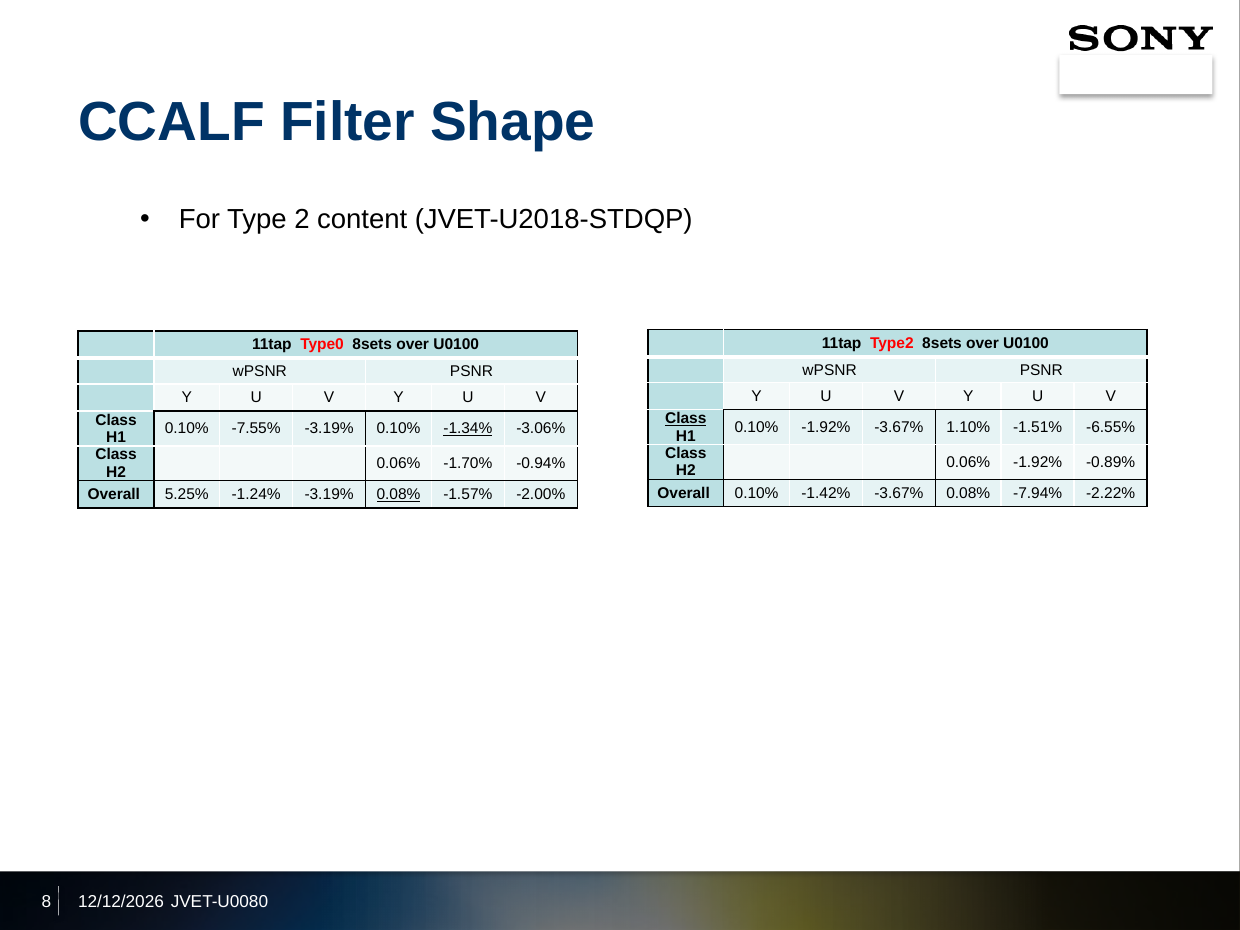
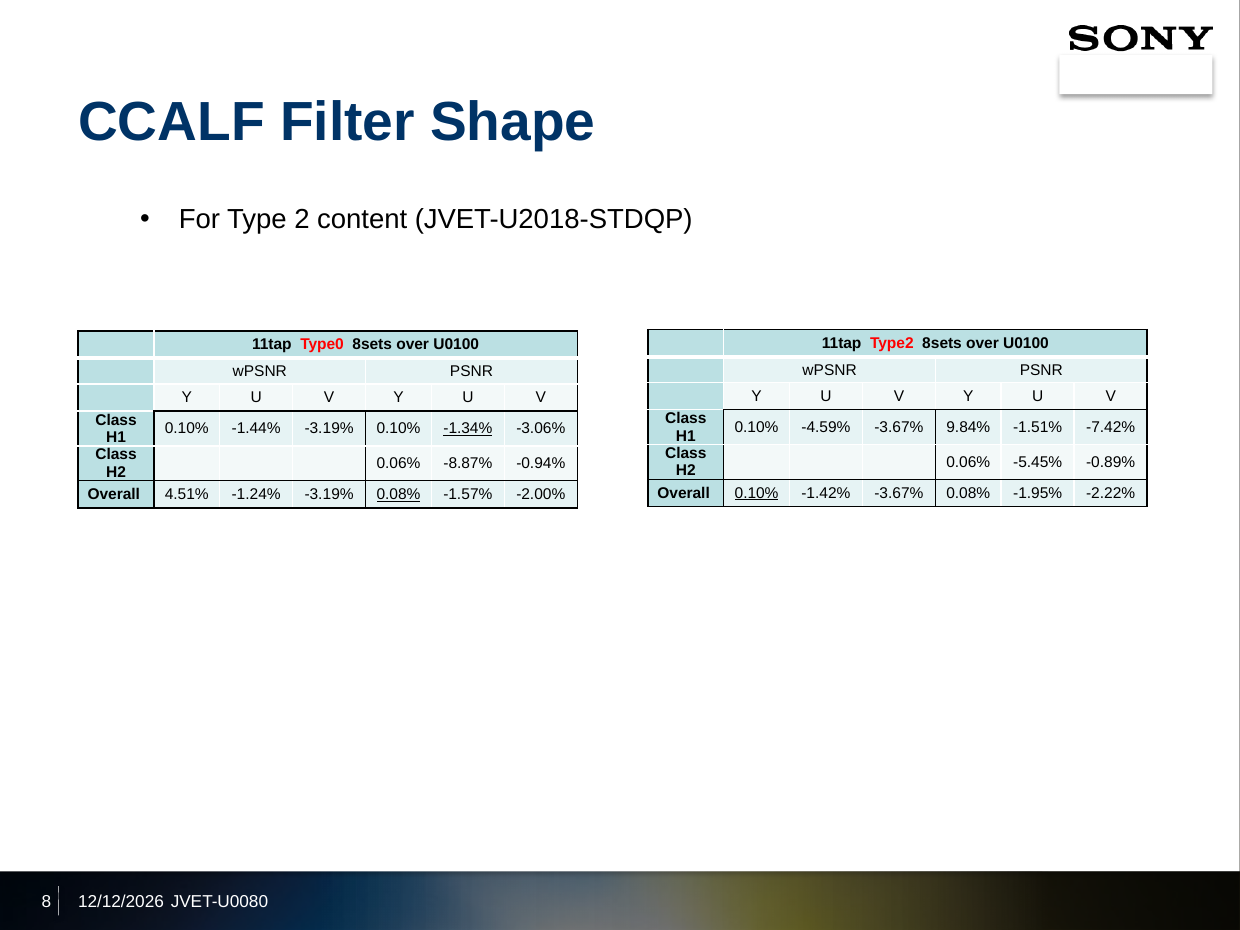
Class underline: present -> none (686, 419)
0.10% -1.92%: -1.92% -> -4.59% (826, 427)
1.10%: 1.10% -> 9.84% (968, 427)
-6.55%: -6.55% -> -7.42% (1111, 427)
-7.55%: -7.55% -> -1.44% (256, 429)
0.06% -1.92%: -1.92% -> -5.45% (1038, 462)
-1.70%: -1.70% -> -8.87% (468, 464)
0.10% underline: none -> present (757, 493)
-7.94%: -7.94% -> -1.95% (1038, 493)
5.25%: 5.25% -> 4.51% (187, 494)
